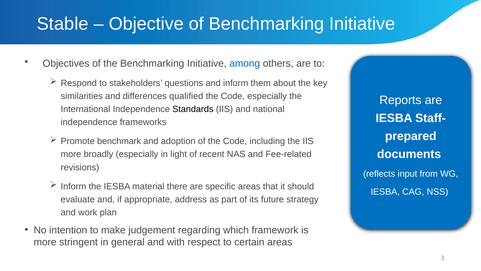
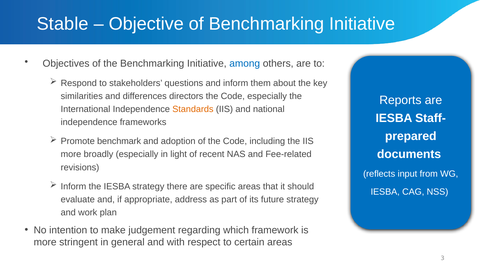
qualified: qualified -> directors (186, 96)
Standards colour: black -> orange (193, 109)
IESBA material: material -> strategy (148, 186)
